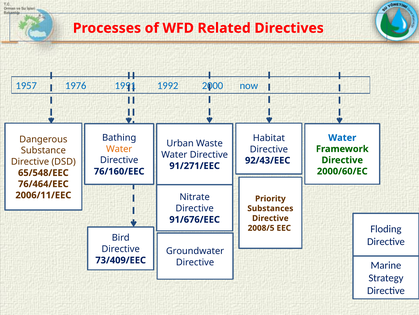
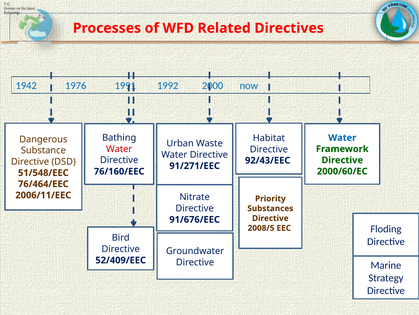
1957: 1957 -> 1942 (26, 86)
Water colour: orange -> red (119, 149)
65/548/EEC: 65/548/EEC -> 51/548/EEC (43, 172)
73/409/EEC: 73/409/EEC -> 52/409/EEC (121, 260)
